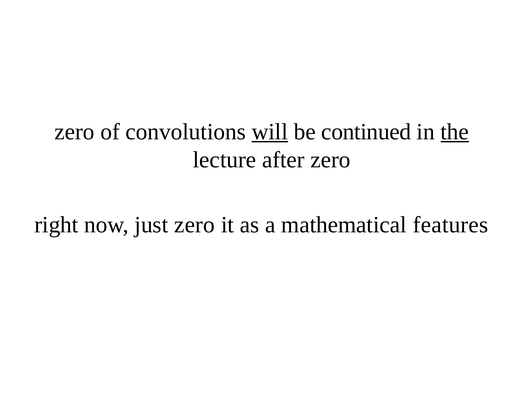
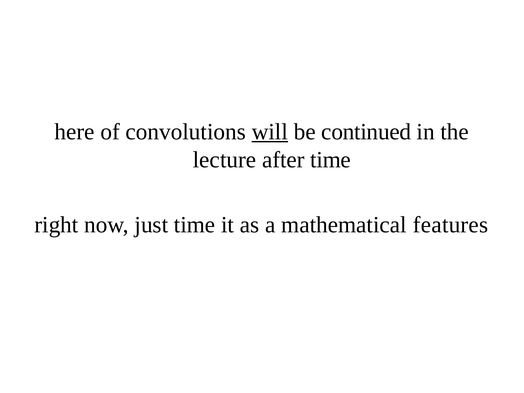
zero: zero -> here (74, 132)
the underline: present -> none (455, 132)
after zero: zero -> time (331, 160)
just zero: zero -> time (195, 225)
